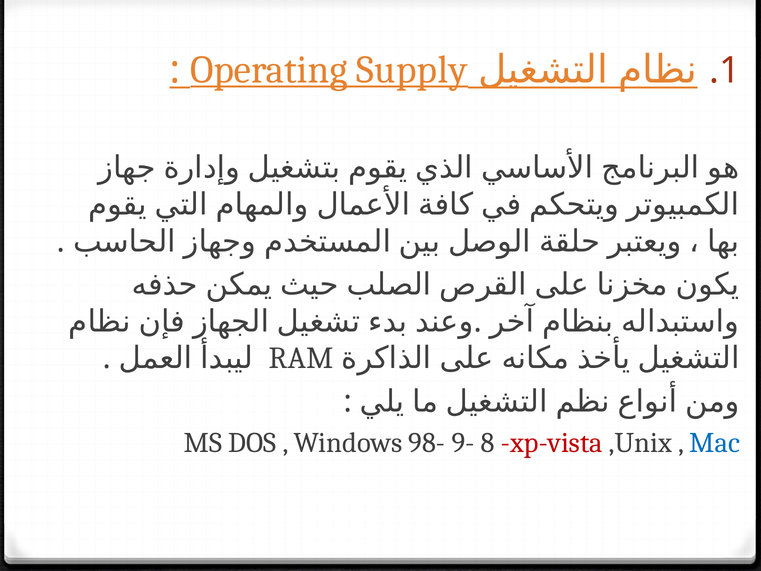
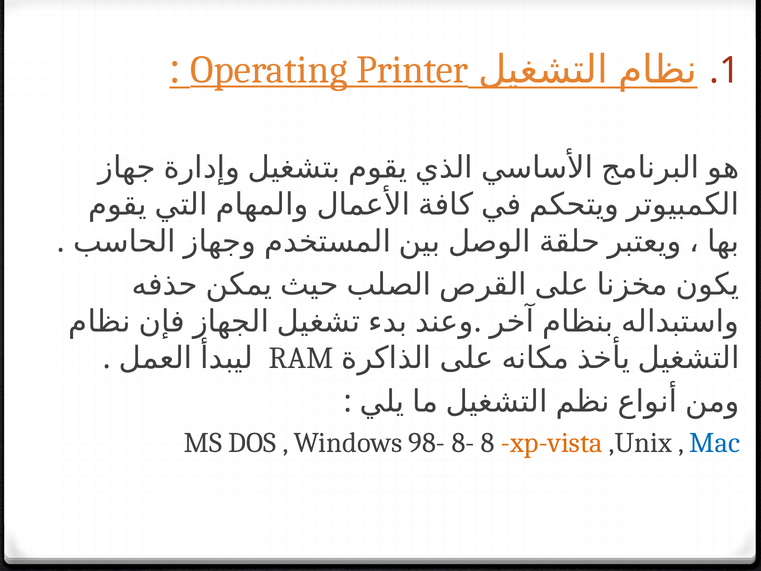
Supply: Supply -> Printer (412, 70)
9-: 9- -> 8- (463, 443)
xp-vista colour: red -> orange (552, 443)
